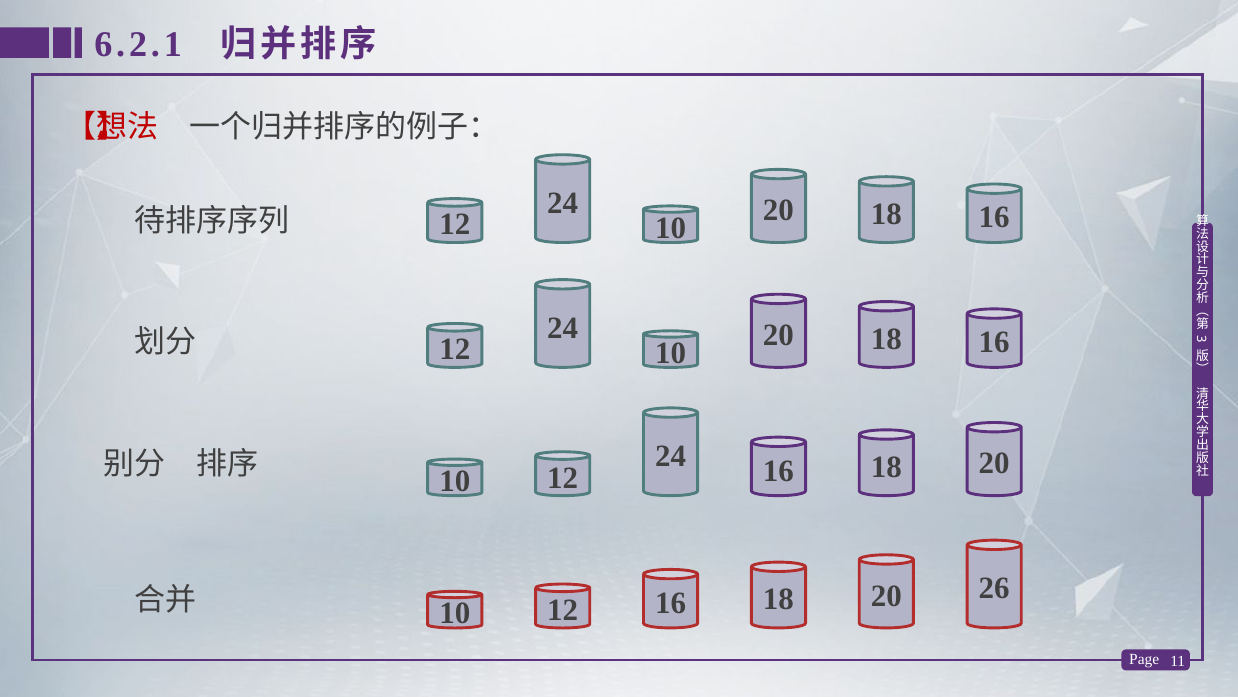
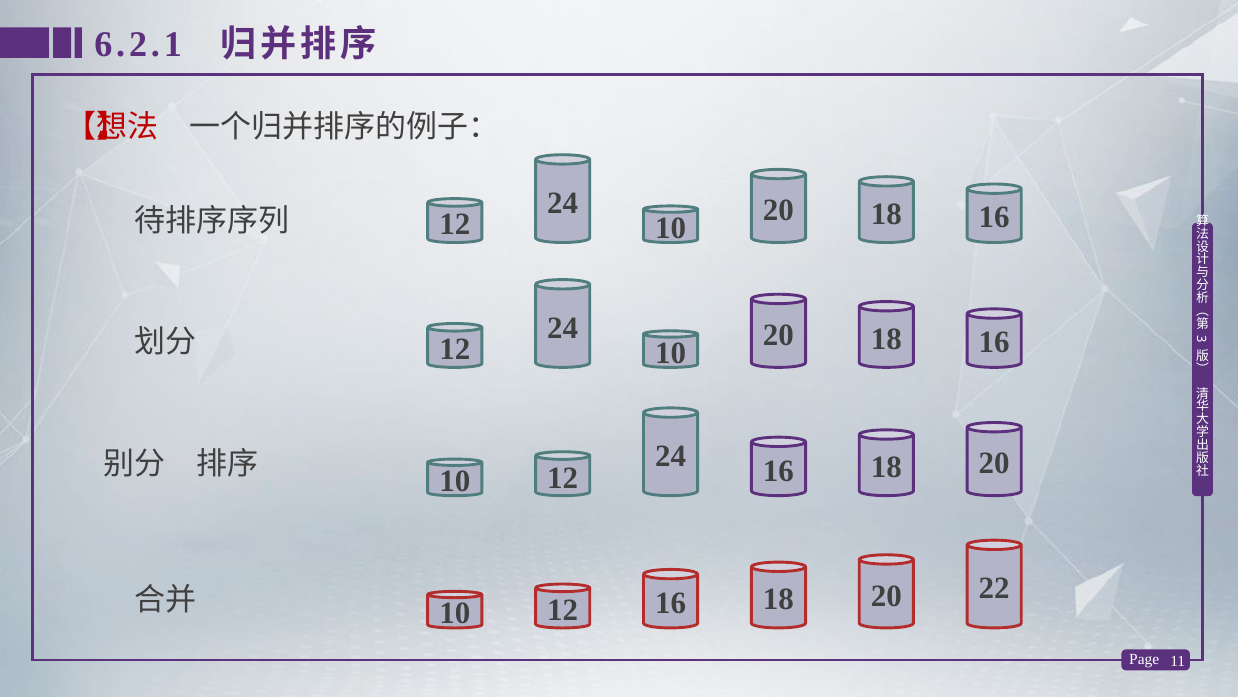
26: 26 -> 22 (994, 588)
